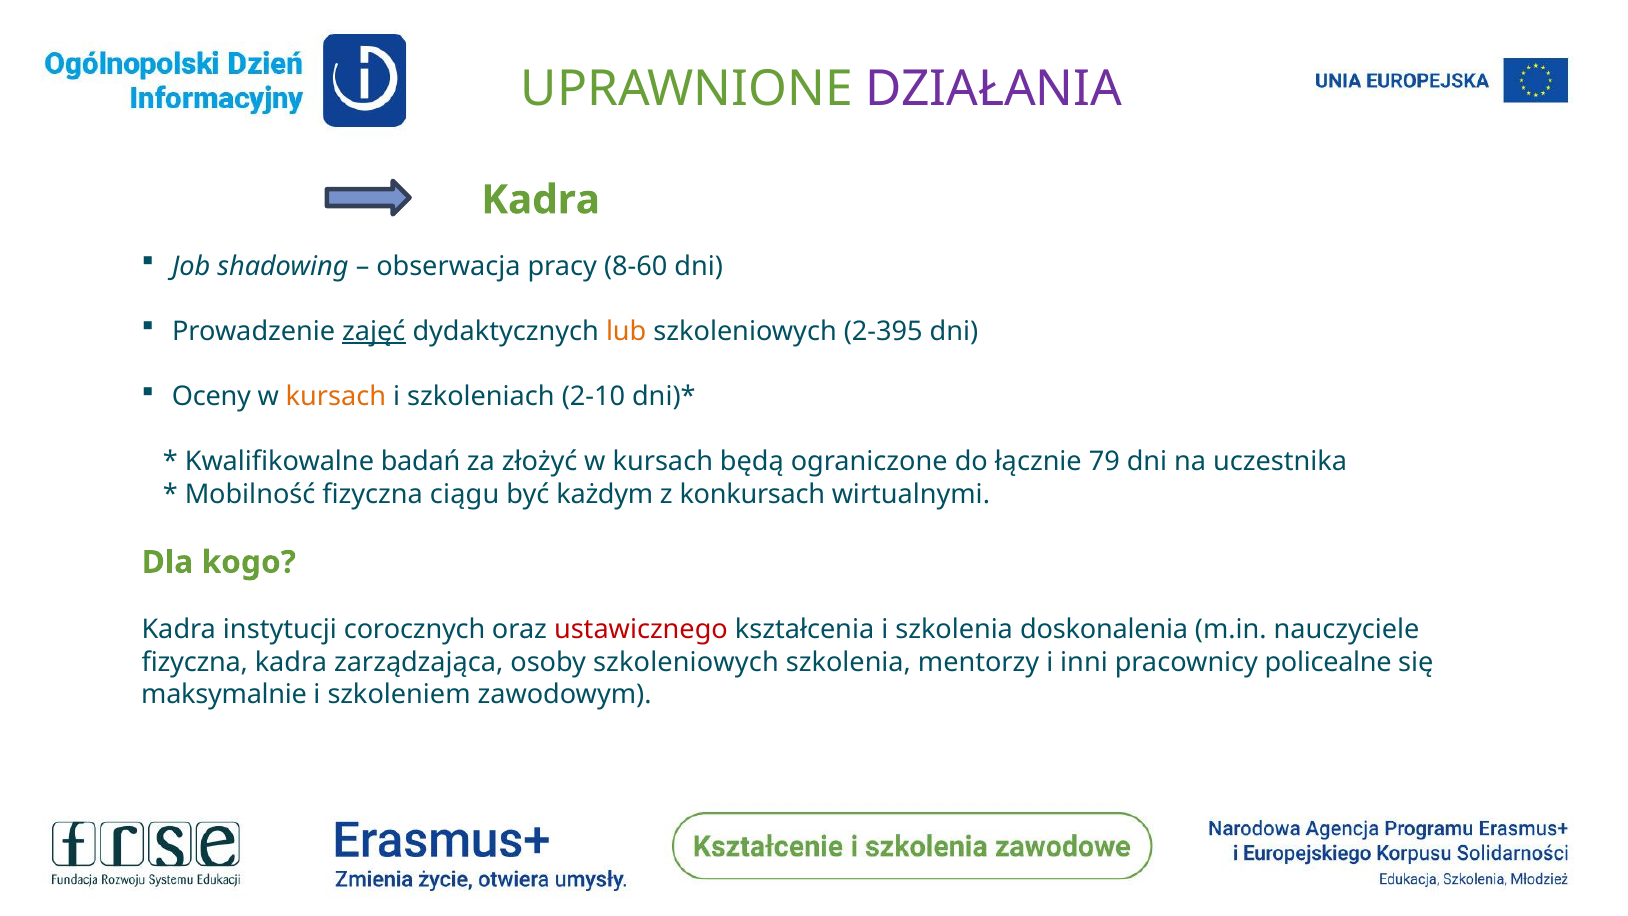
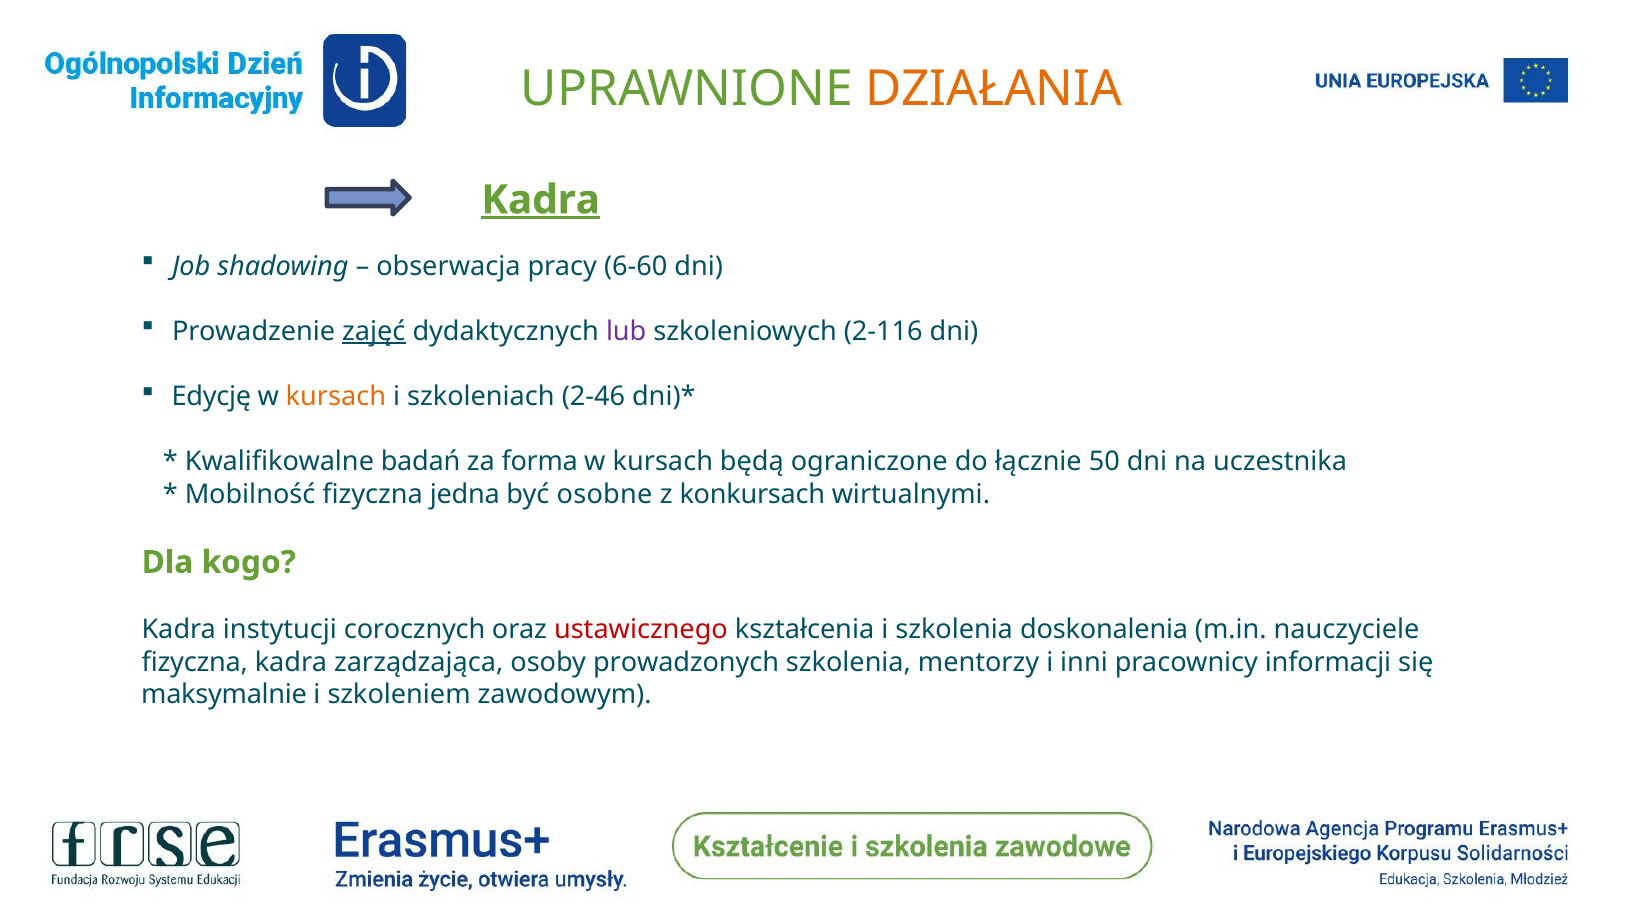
DZIAŁANIA colour: purple -> orange (994, 89)
Kadra underline: none -> present (541, 200)
8-60: 8-60 -> 6-60 (636, 266)
lub colour: orange -> purple (626, 331)
2-395: 2-395 -> 2-116 (883, 331)
Oceny: Oceny -> Edycję (211, 396)
2-10: 2-10 -> 2-46 (593, 396)
złożyć: złożyć -> forma (540, 461)
79: 79 -> 50 (1104, 461)
ciągu: ciągu -> jedna (465, 494)
każdym: każdym -> osobne (605, 494)
osoby szkoleniowych: szkoleniowych -> prowadzonych (686, 662)
policealne: policealne -> informacji (1328, 662)
